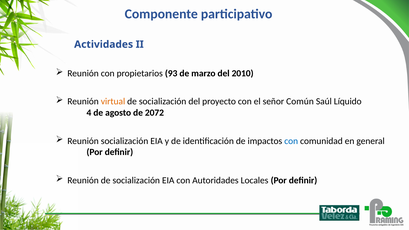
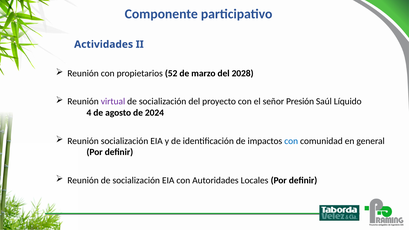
93: 93 -> 52 (171, 73)
2010: 2010 -> 2028 (243, 73)
virtual colour: orange -> purple (113, 102)
Común: Común -> Presión (300, 102)
2072: 2072 -> 2024 (154, 113)
